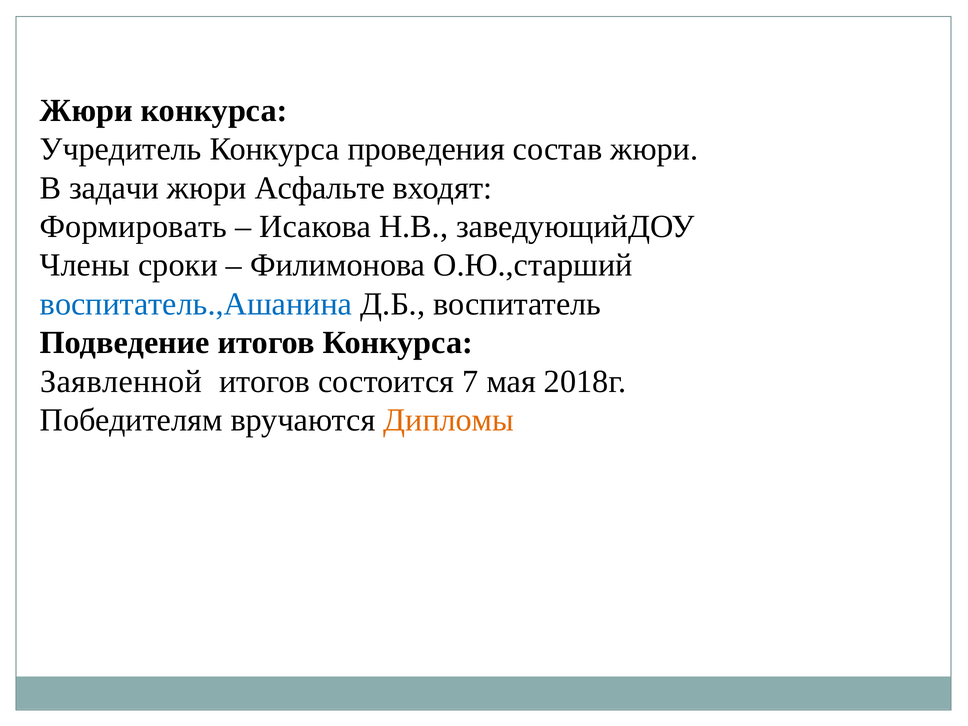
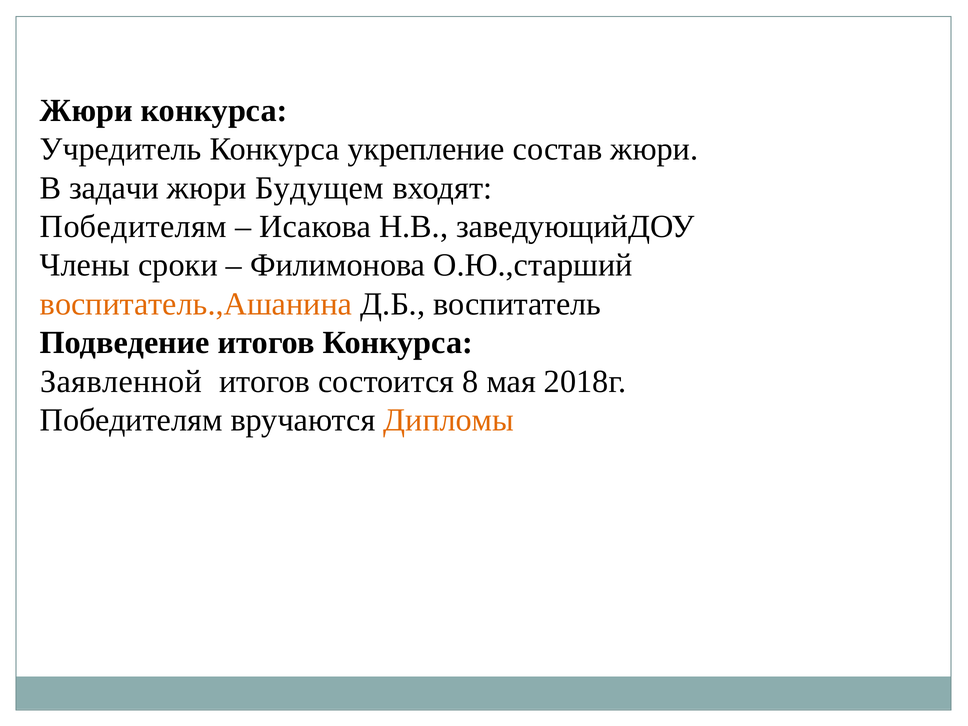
проведения: проведения -> укрепление (426, 149)
Асфальте: Асфальте -> Будущем (319, 188)
Формировать: Формировать -> Победителям (133, 227)
воспитатель.,Ашанина colour: blue -> orange (196, 304)
7: 7 -> 8 (470, 382)
